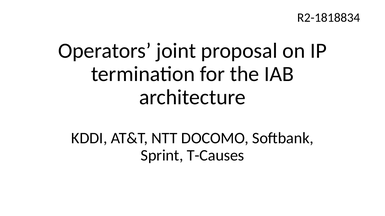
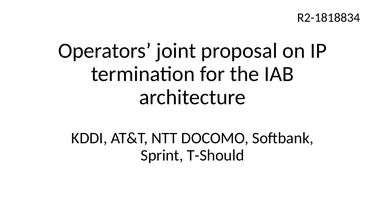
T-Causes: T-Causes -> T-Should (216, 156)
